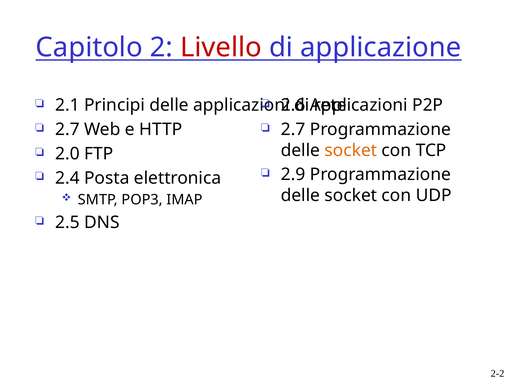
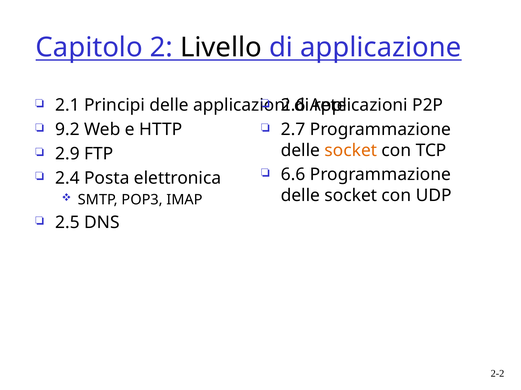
Livello colour: red -> black (221, 47)
2.7: 2.7 -> 9.2 (67, 130)
2.0: 2.0 -> 2.9 (67, 154)
2.9: 2.9 -> 6.6 (293, 175)
